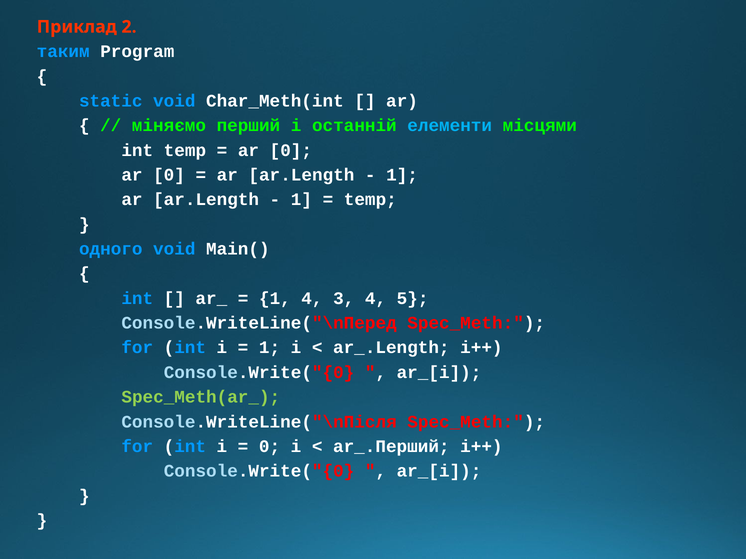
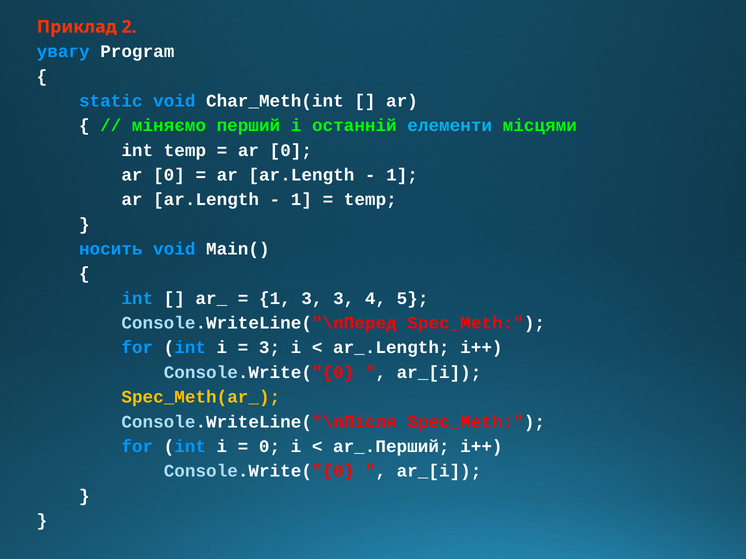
таким: таким -> увагу (63, 52)
одного: одного -> носить (111, 249)
1 4: 4 -> 3 (312, 299)
1: 1 -> 3 (270, 348)
Spec_Meth(ar_ colour: light green -> yellow (201, 397)
